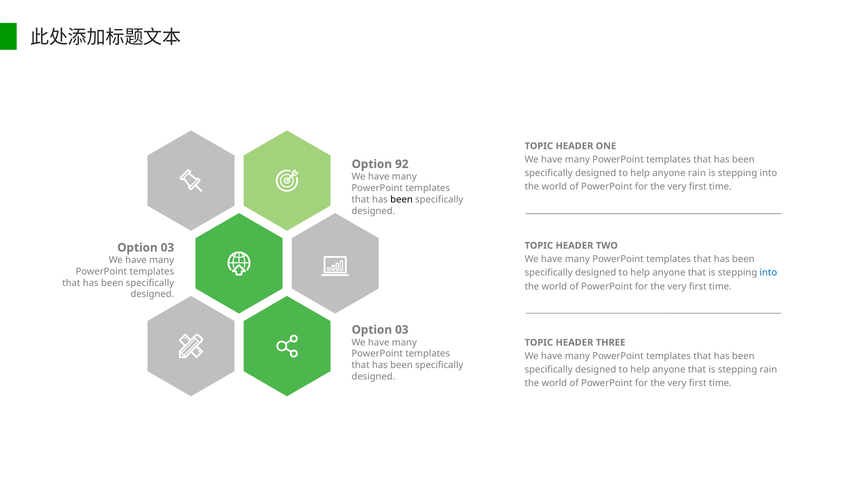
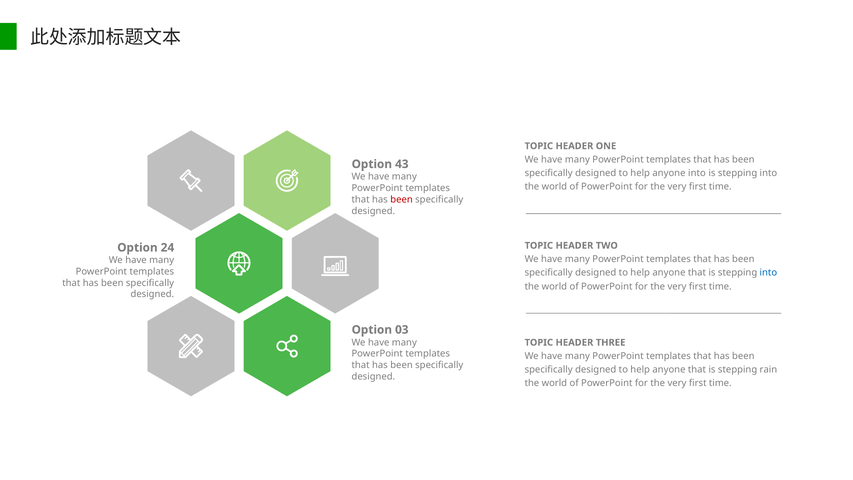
92: 92 -> 43 (402, 164)
anyone rain: rain -> into (697, 173)
been colour: black -> red (402, 199)
03: 03 -> 24 (167, 247)
